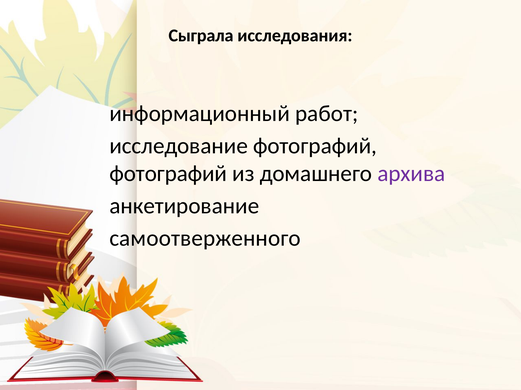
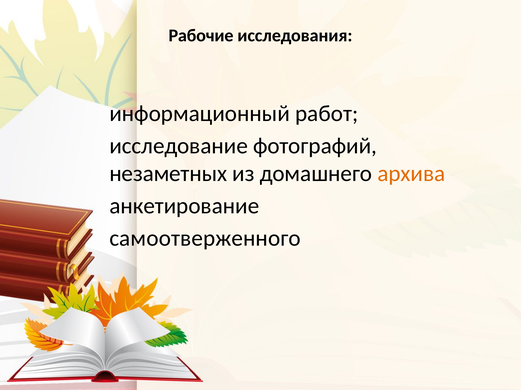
Сыграла: Сыграла -> Рабочие (201, 36)
фотографий: фотографий -> незаметных (168, 174)
архива colour: purple -> orange (411, 174)
